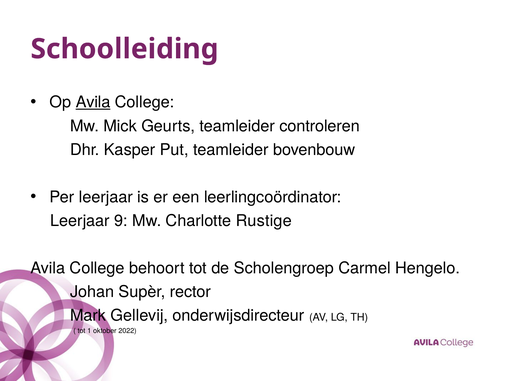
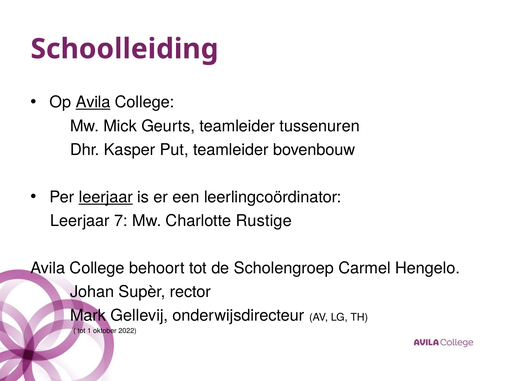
controleren: controleren -> tussenuren (320, 126)
leerjaar underline: none -> present (106, 197)
9: 9 -> 7 (121, 221)
